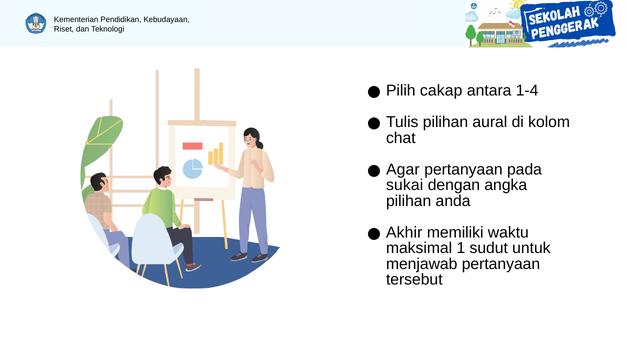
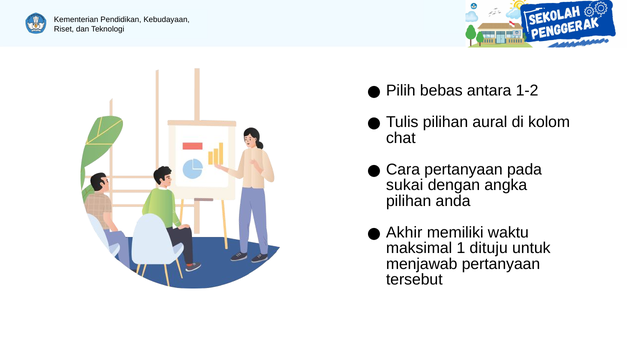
cakap: cakap -> bebas (441, 91)
1-4: 1-4 -> 1-2 (527, 91)
Agar: Agar -> Cara (403, 169)
sudut: sudut -> dituju (489, 248)
